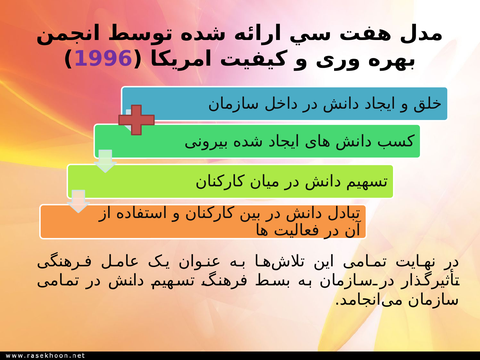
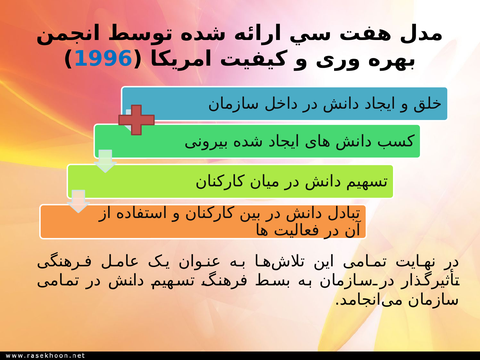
1996 colour: purple -> blue (103, 59)
